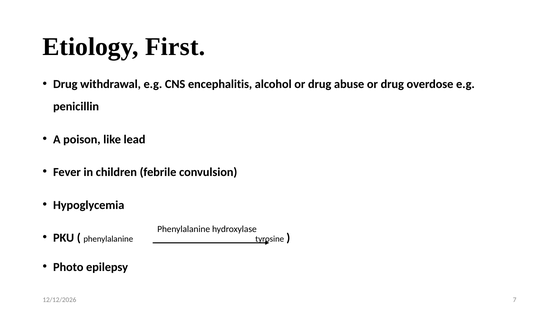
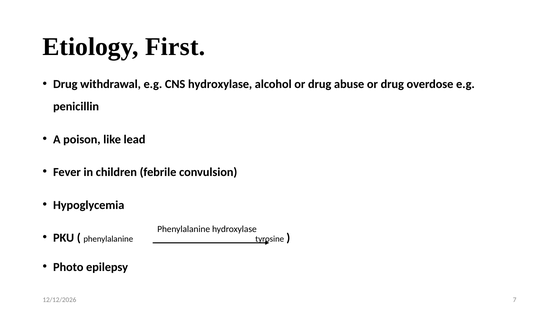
CNS encephalitis: encephalitis -> hydroxylase (220, 84)
